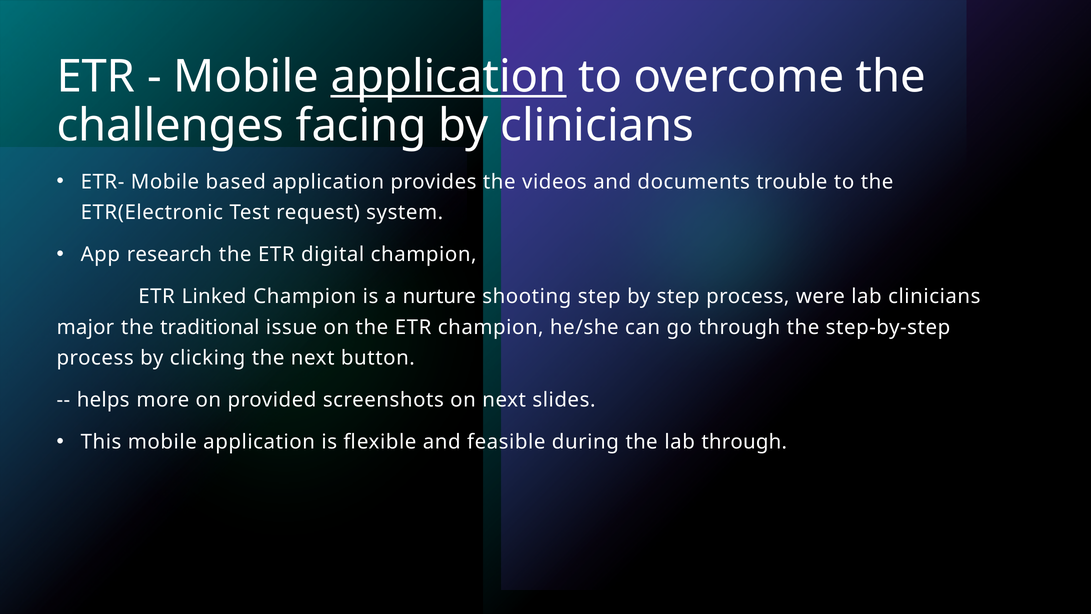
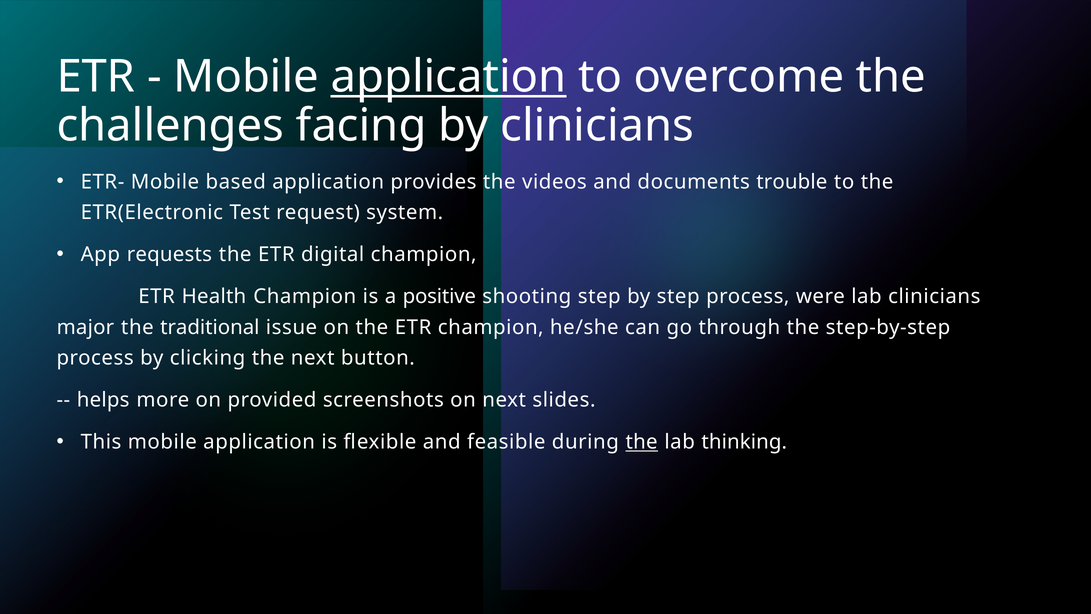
research: research -> requests (169, 254)
Linked: Linked -> Health (214, 296)
nurture: nurture -> positive (439, 296)
the underline: none -> present (642, 442)
lab through: through -> thinking (744, 442)
